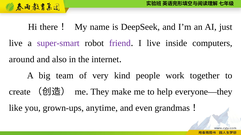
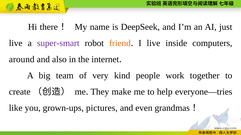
friend colour: purple -> orange (120, 43)
everyone—they: everyone—they -> everyone—tries (204, 92)
anytime: anytime -> pictures (102, 108)
